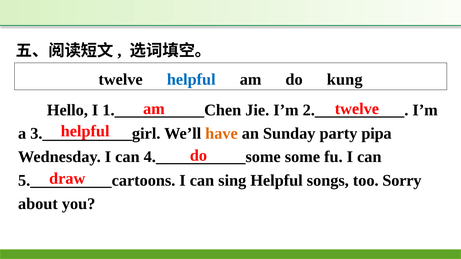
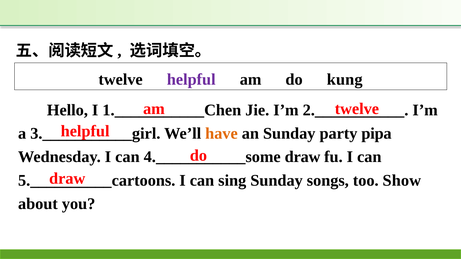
helpful colour: blue -> purple (191, 80)
some: some -> draw (303, 157)
sing Helpful: Helpful -> Sunday (277, 180)
Sorry: Sorry -> Show (402, 180)
